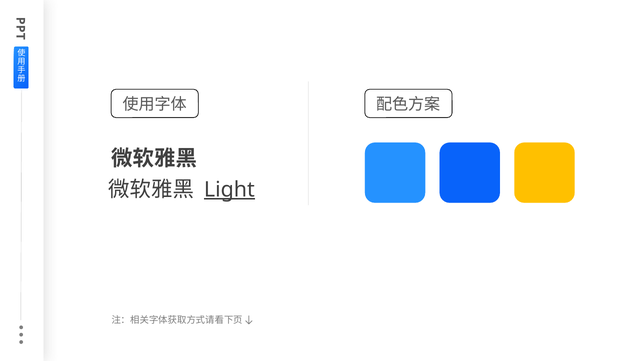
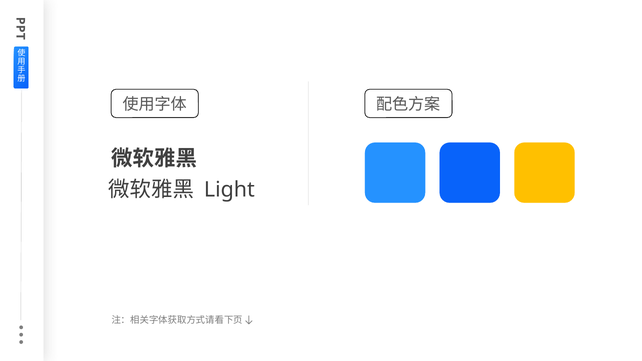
Light underline: present -> none (229, 190)
